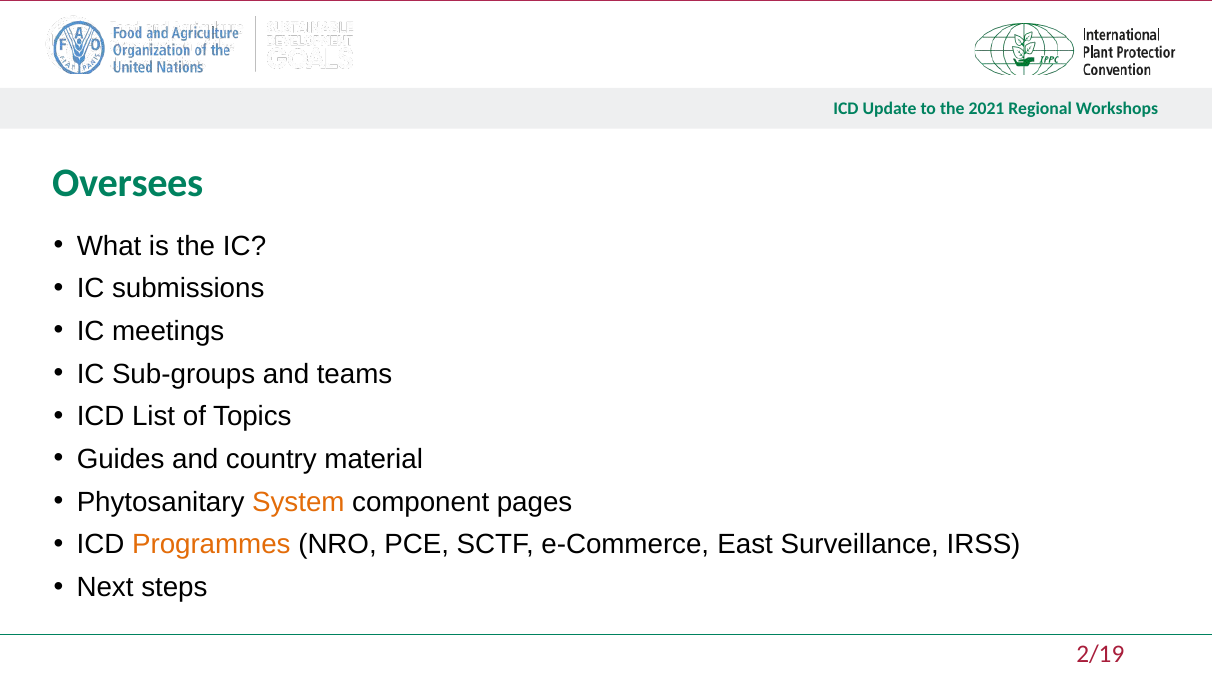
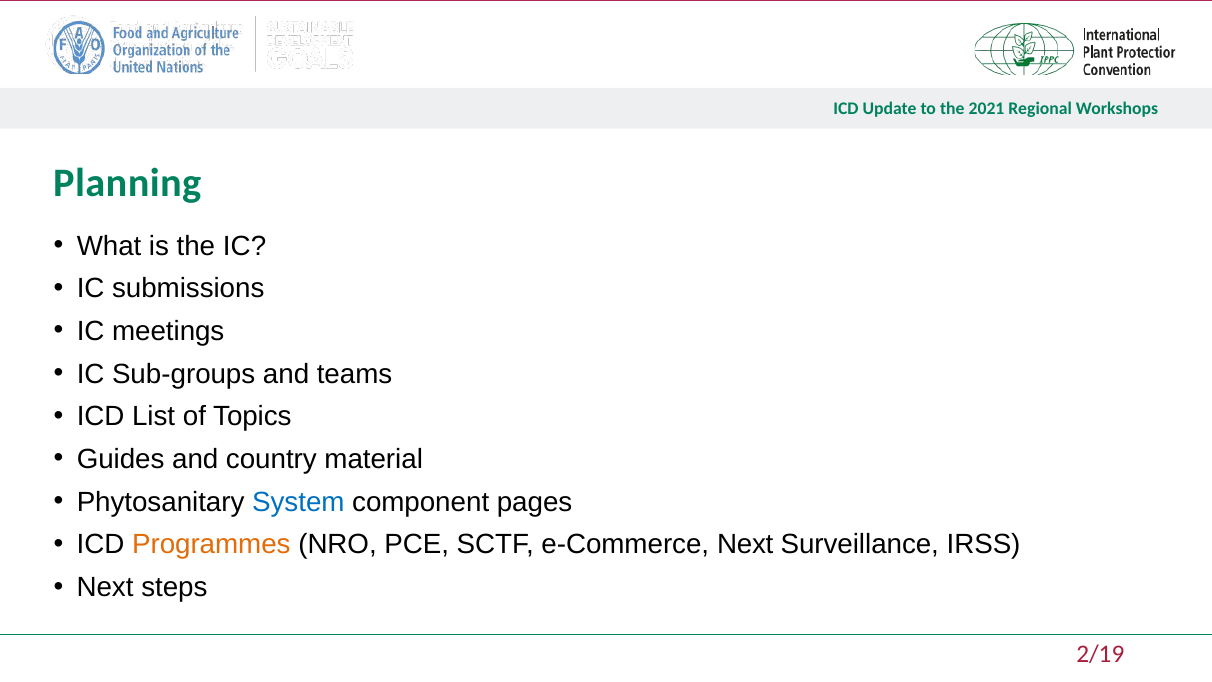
Oversees: Oversees -> Planning (127, 183)
System colour: orange -> blue (298, 502)
e-Commerce East: East -> Next (745, 544)
